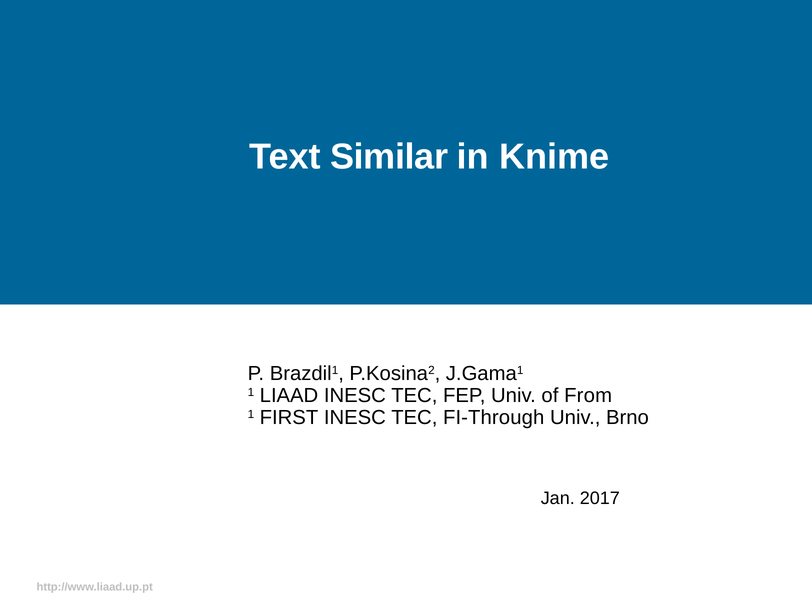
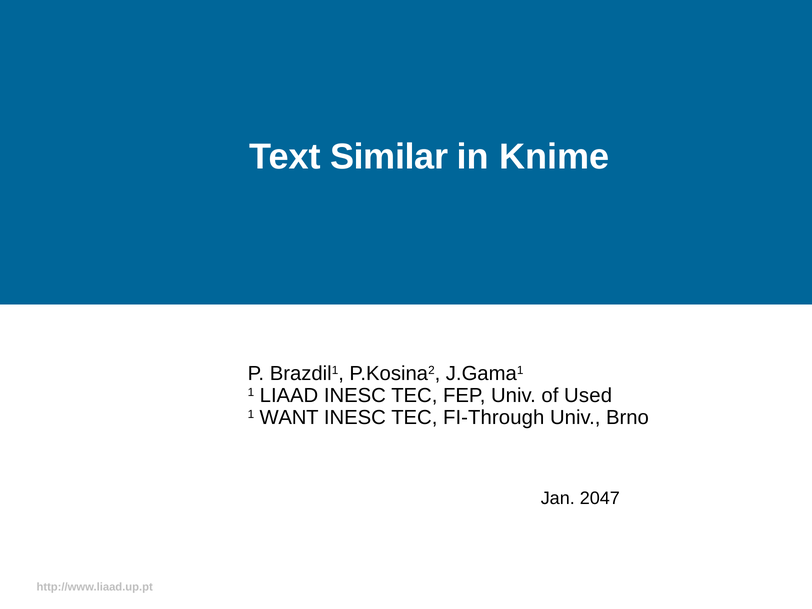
From: From -> Used (588, 395)
FIRST: FIRST -> WANT (289, 417)
2017: 2017 -> 2047 (600, 498)
